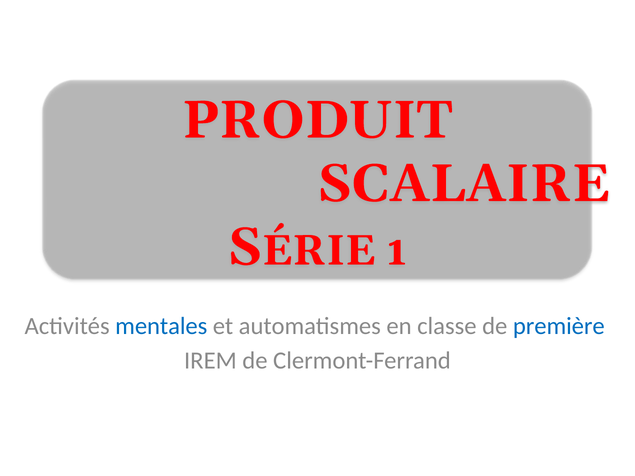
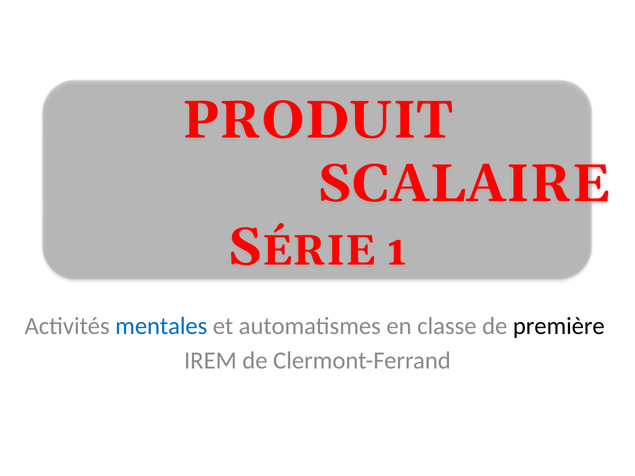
première colour: blue -> black (559, 326)
